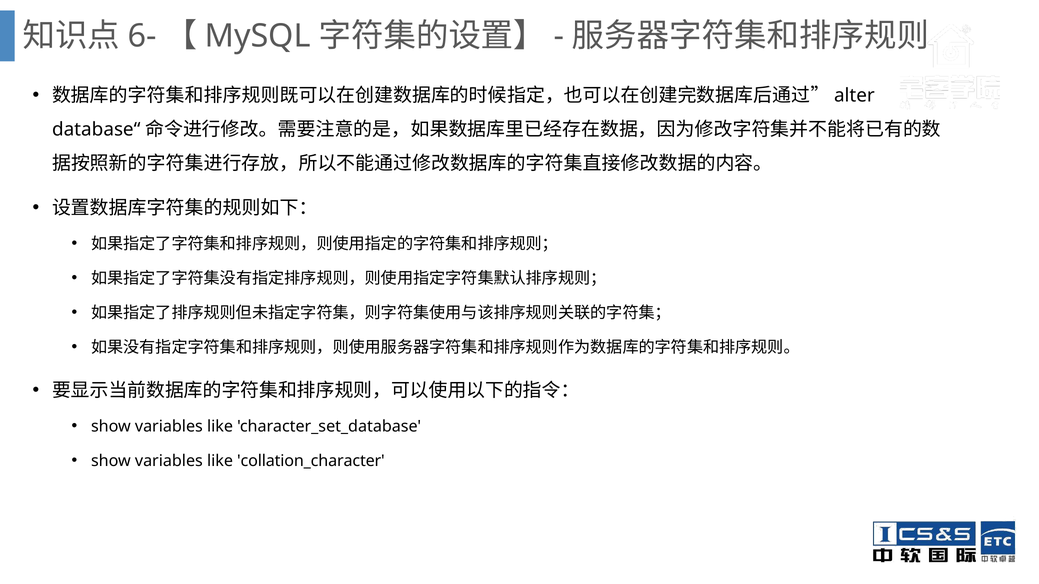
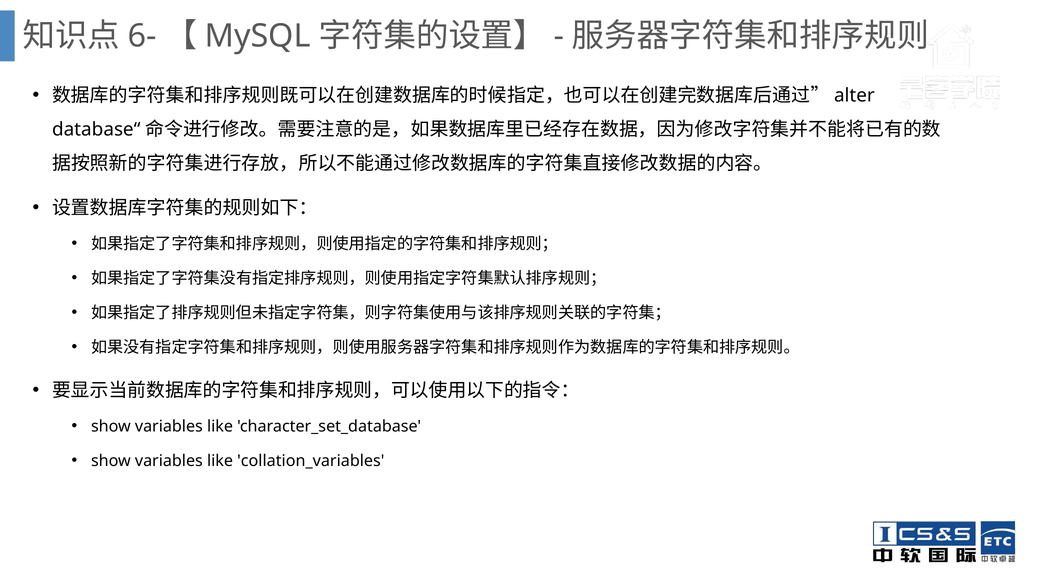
collation_character: collation_character -> collation_variables (311, 461)
